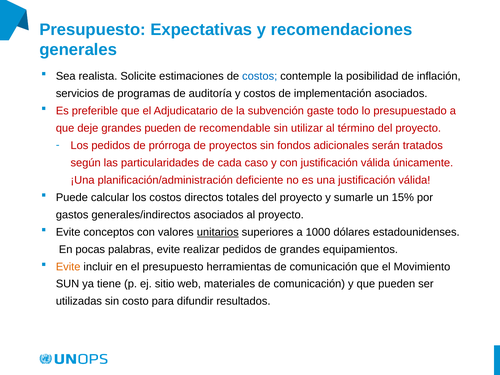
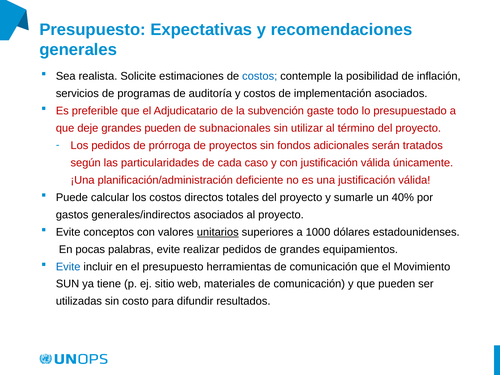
recomendable: recomendable -> subnacionales (235, 128)
15%: 15% -> 40% (403, 197)
Evite colour: orange -> blue (68, 267)
